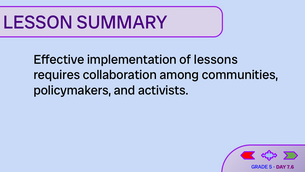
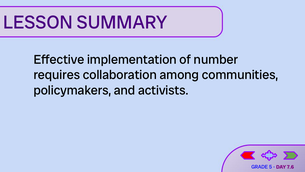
lessons: lessons -> number (216, 60)
